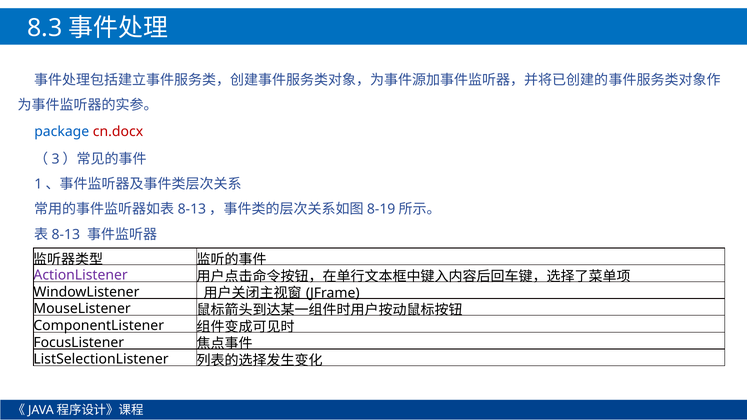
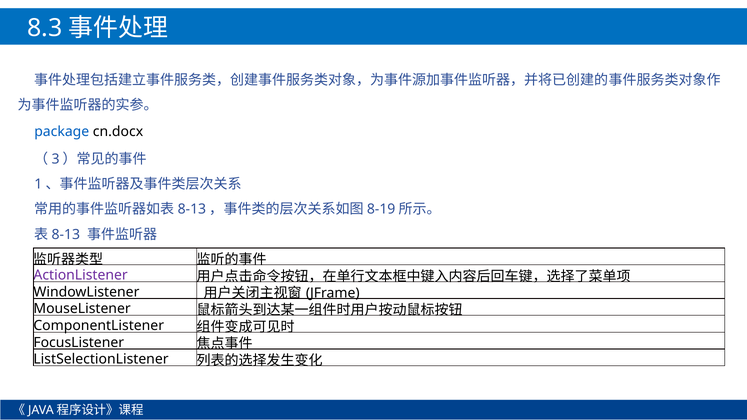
cn.docx colour: red -> black (118, 131)
